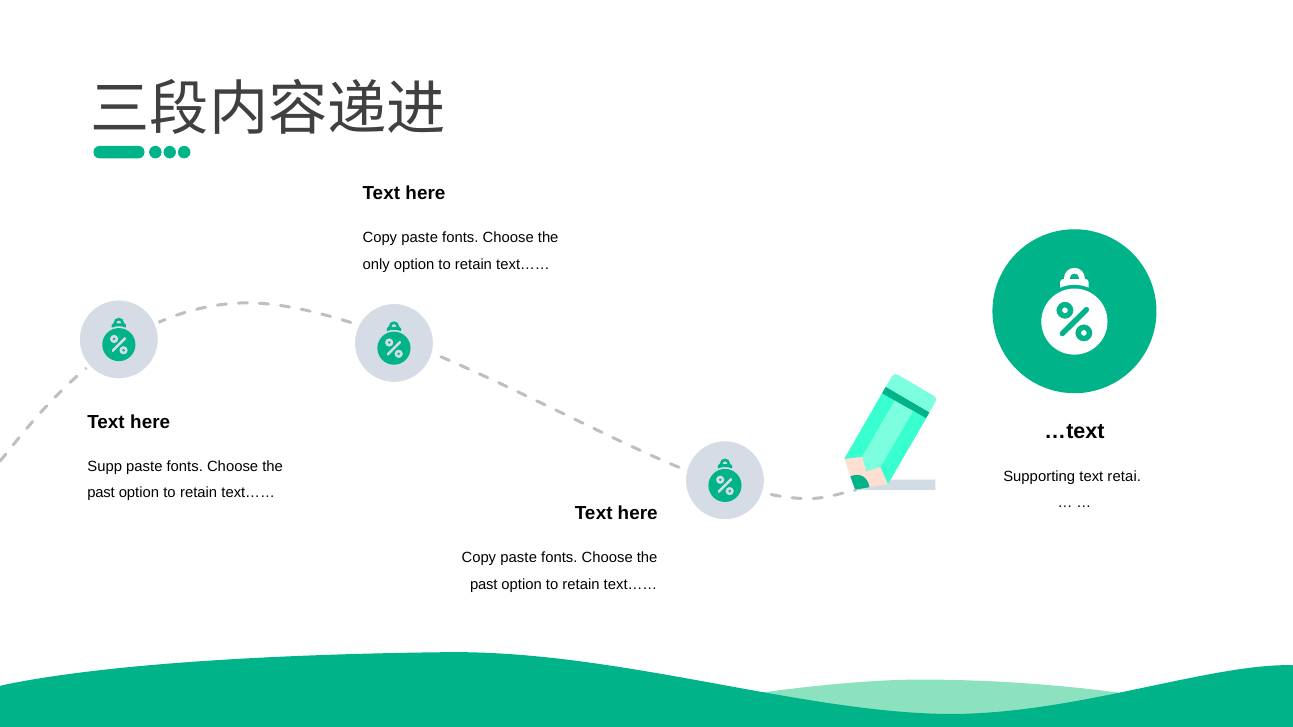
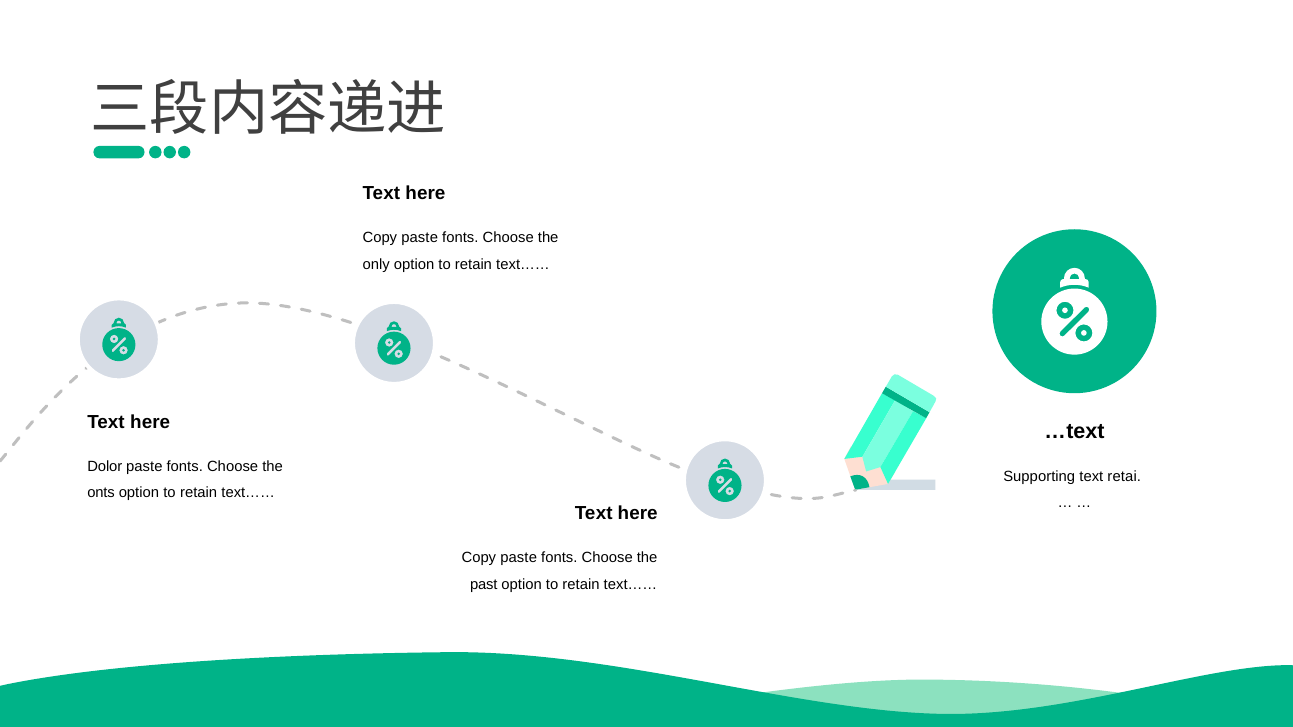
Supp: Supp -> Dolor (105, 467)
past: past -> onts (101, 493)
